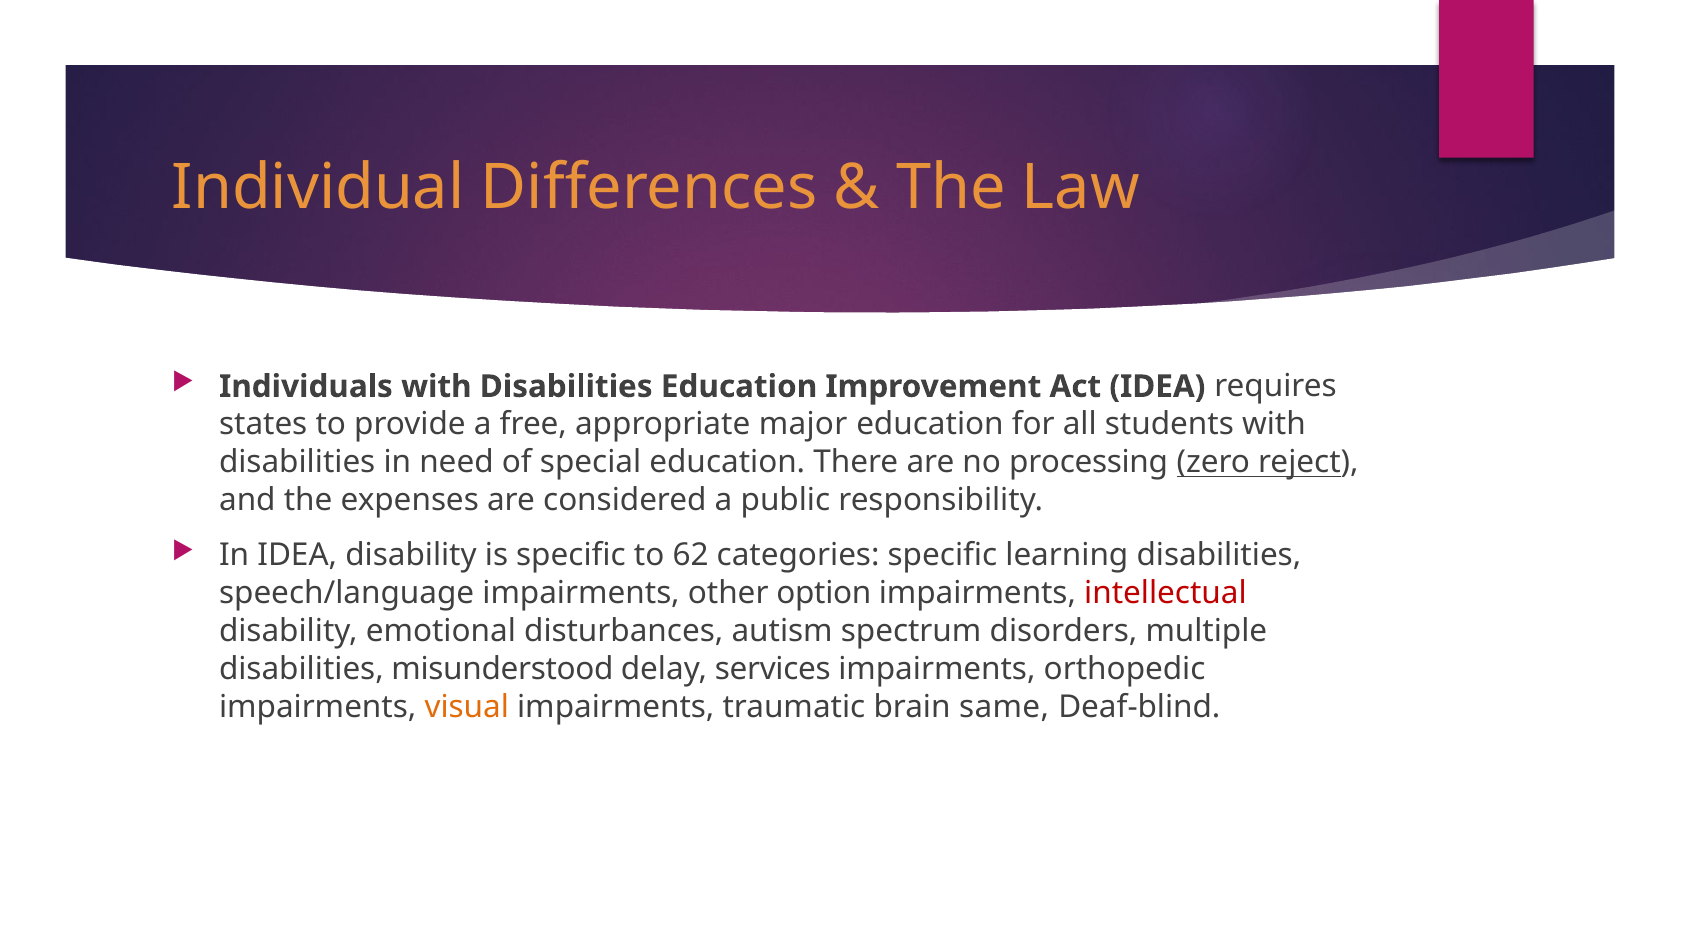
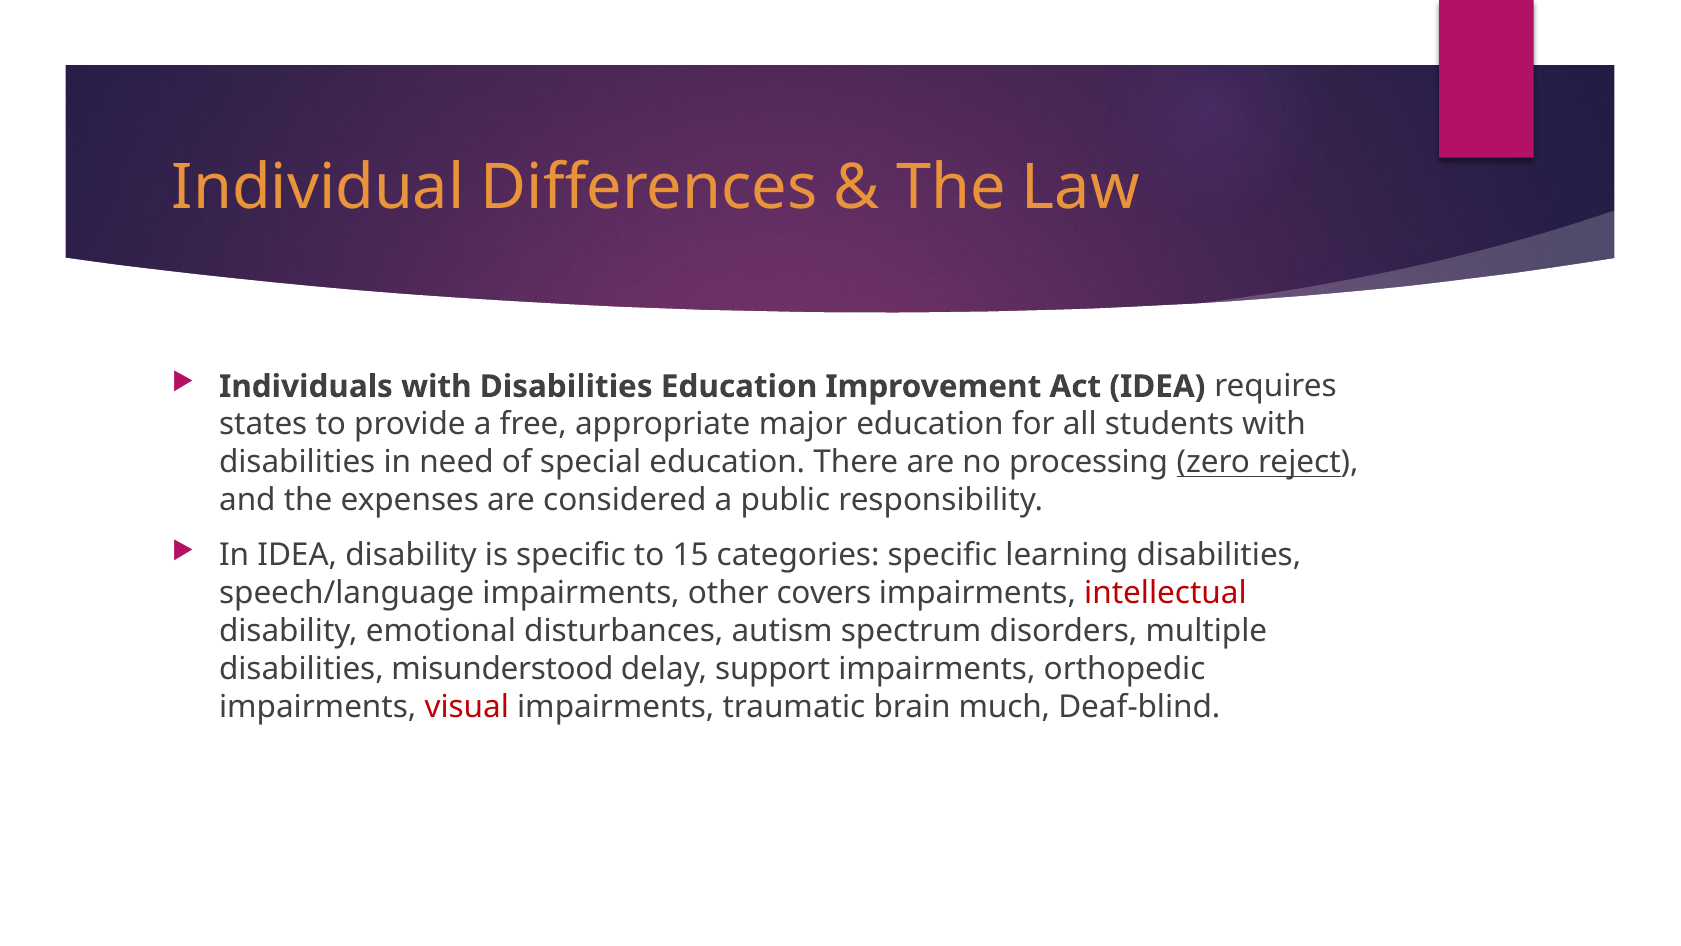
62: 62 -> 15 (691, 555)
option: option -> covers (824, 593)
services: services -> support (773, 669)
visual colour: orange -> red (467, 706)
same: same -> much (1004, 706)
